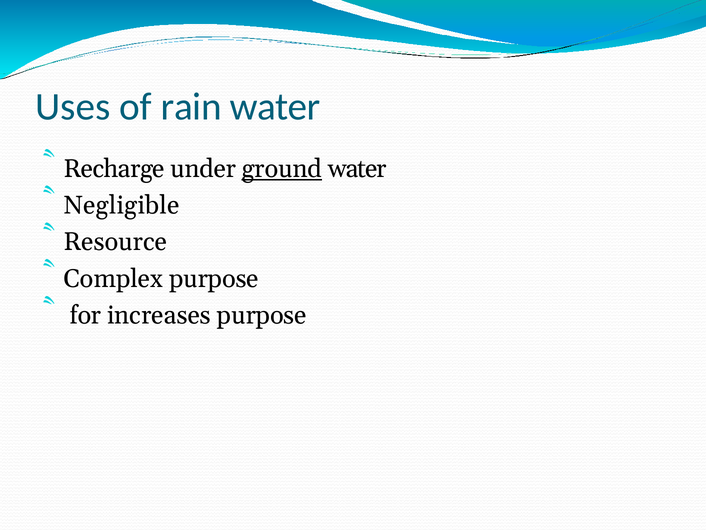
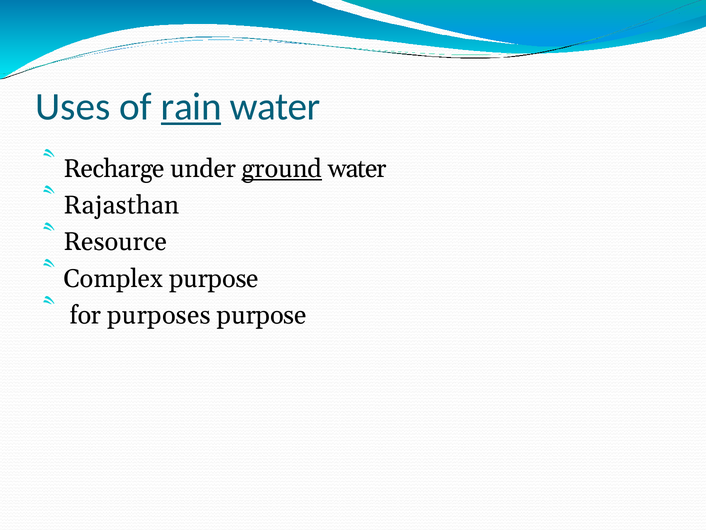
rain underline: none -> present (191, 107)
Negligible: Negligible -> Rajasthan (122, 205)
increases: increases -> purposes (159, 315)
